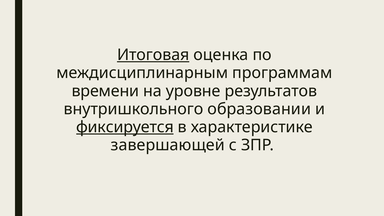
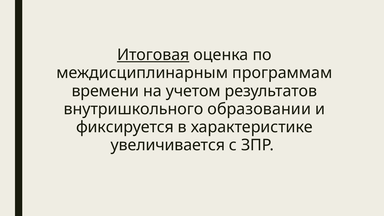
уровне: уровне -> учетом (193, 91)
фиксируется underline: present -> none (125, 127)
завершающей: завершающей -> увеличивается (168, 145)
